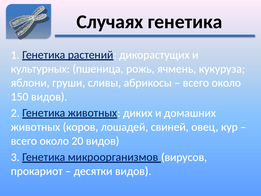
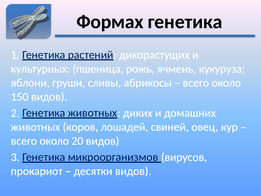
Случаях: Случаях -> Формах (110, 22)
